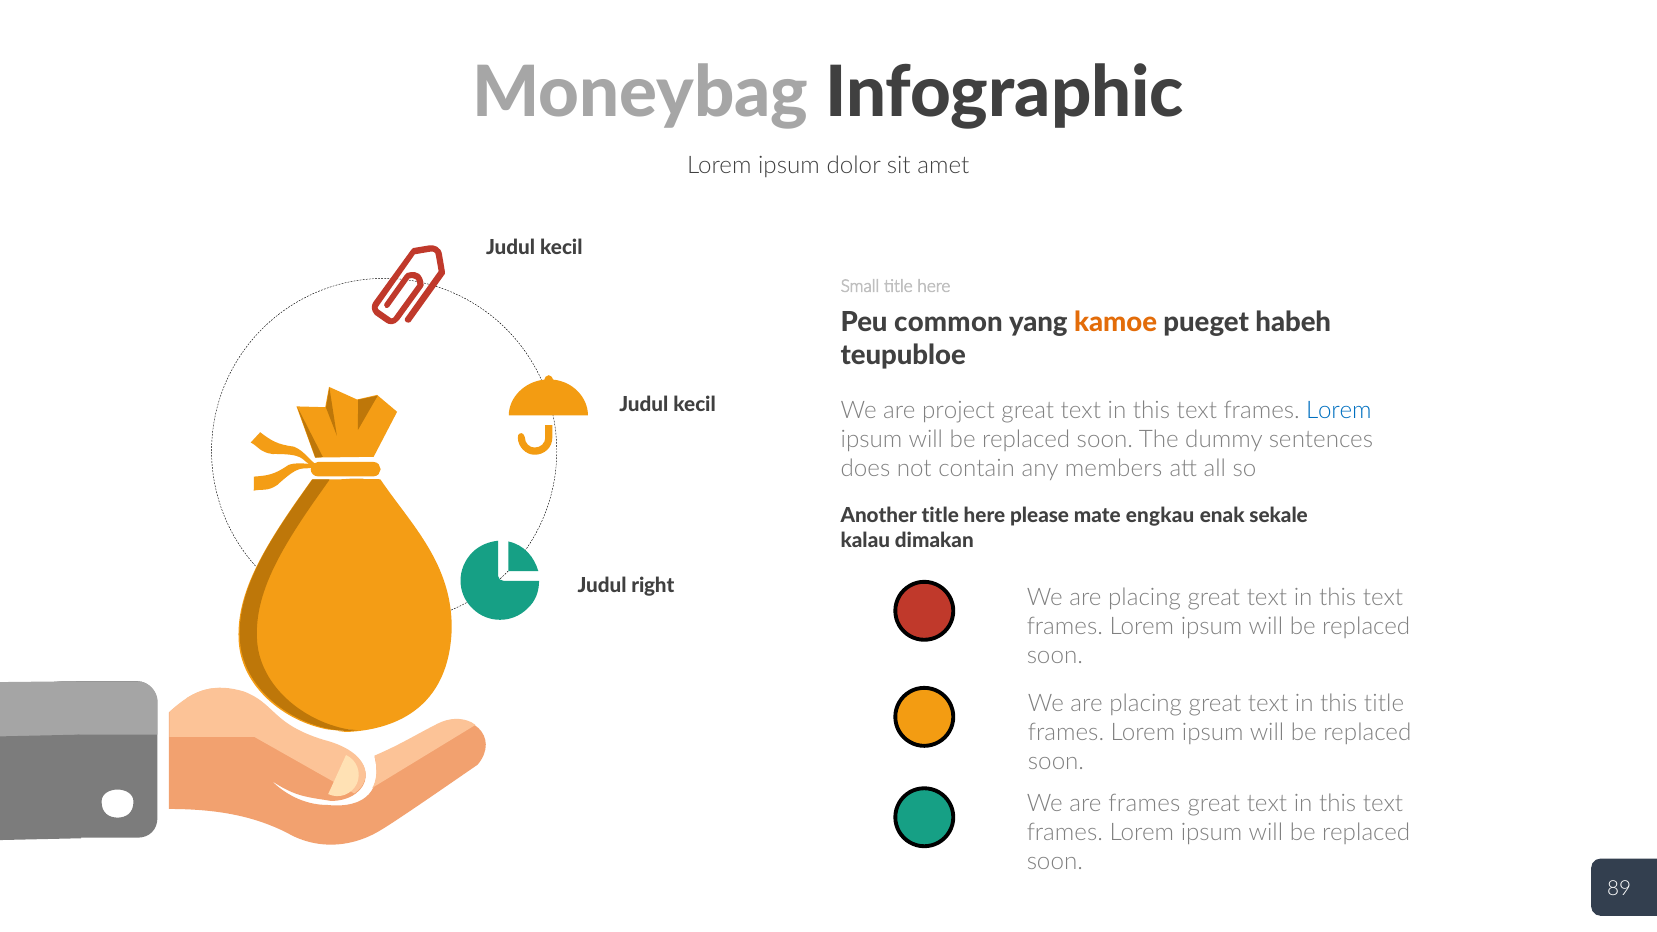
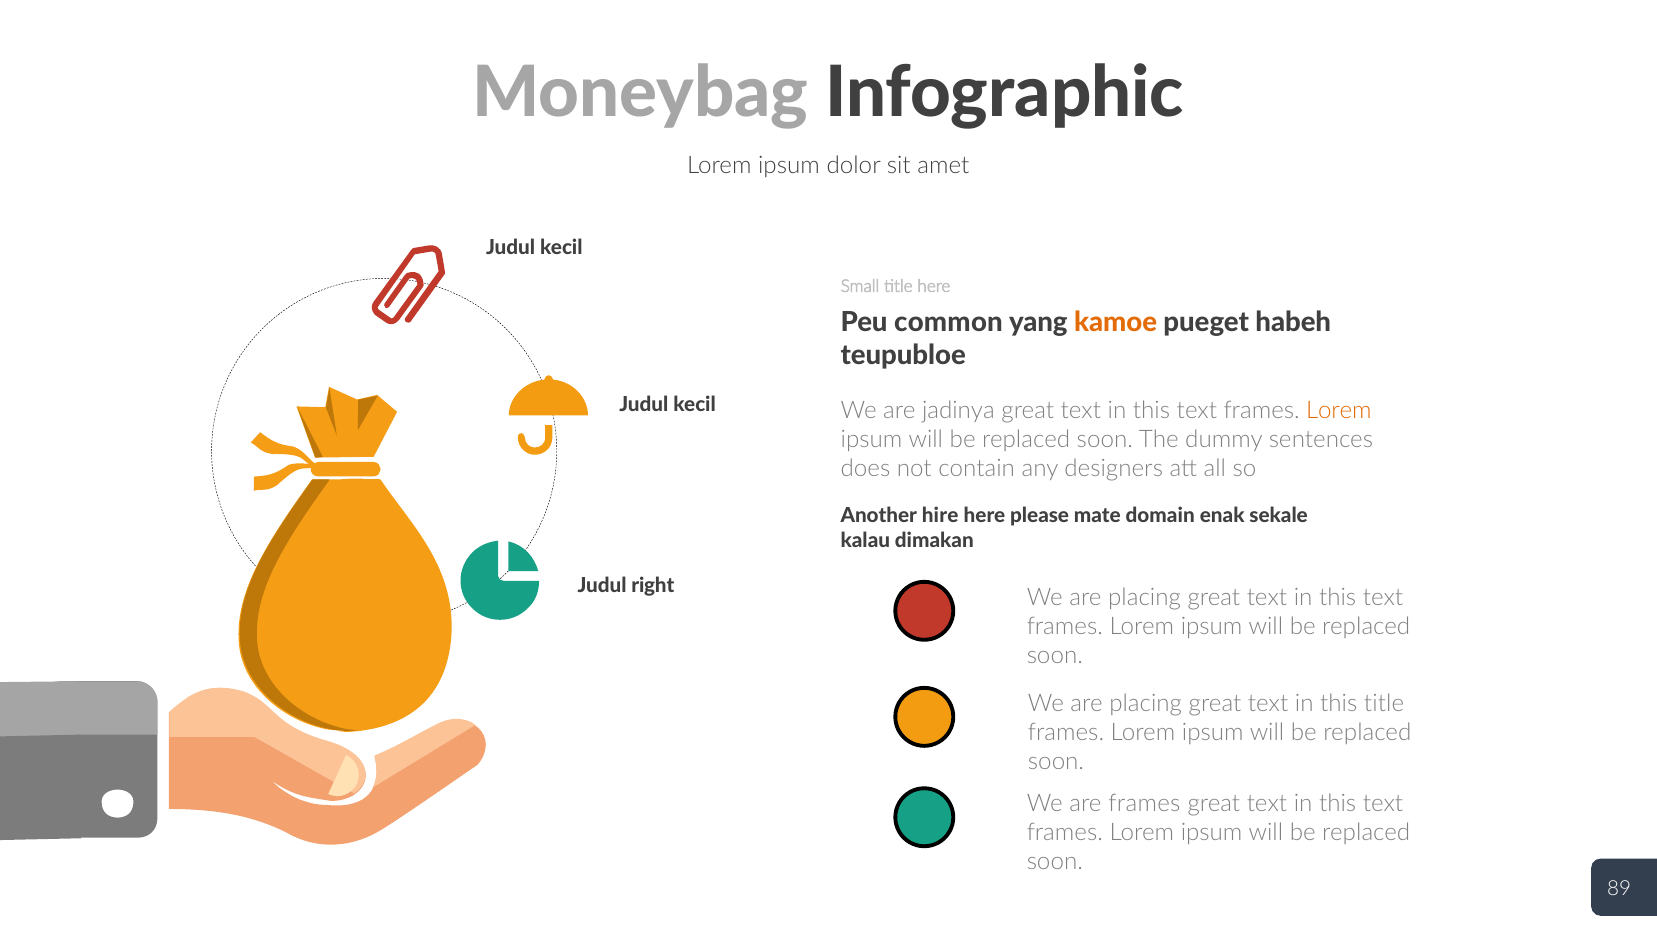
project: project -> jadinya (958, 411)
Lorem colour: blue -> orange (1339, 411)
members: members -> designers (1114, 469)
Another title: title -> hire (940, 515)
engkau: engkau -> domain (1160, 515)
